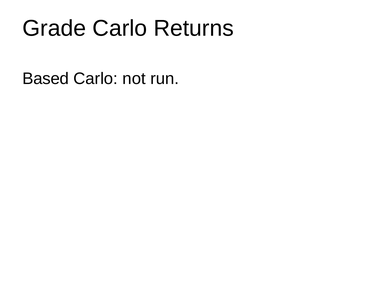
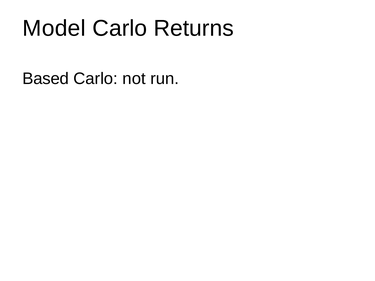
Grade: Grade -> Model (54, 28)
